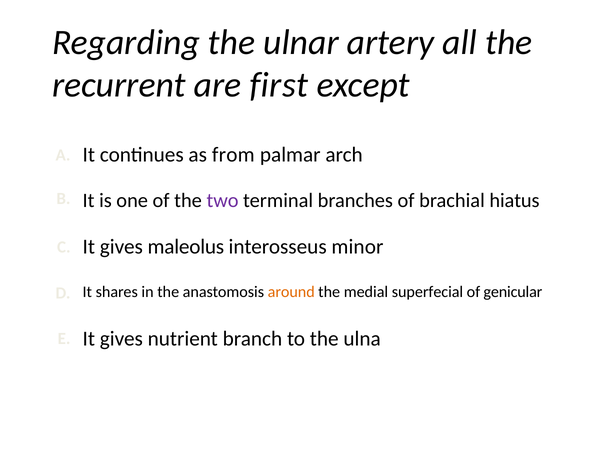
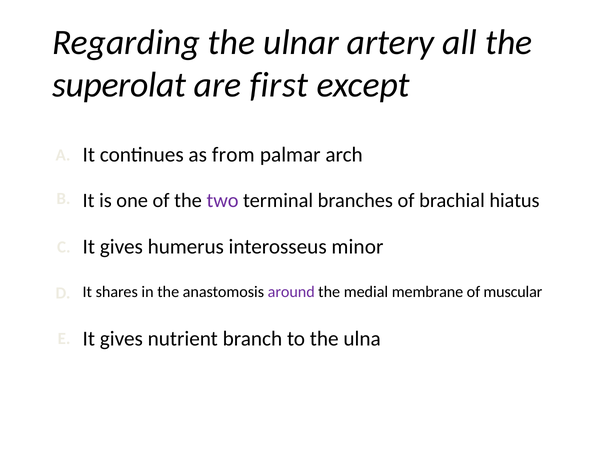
recurrent: recurrent -> superolat (119, 85)
maleolus: maleolus -> humerus (186, 247)
around colour: orange -> purple (291, 292)
superfecial: superfecial -> membrane (428, 292)
genicular: genicular -> muscular (513, 292)
